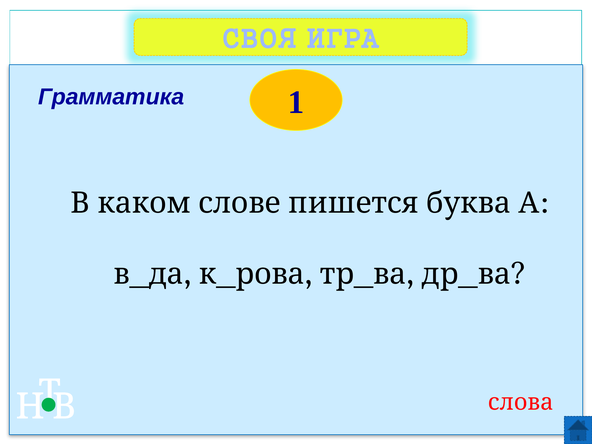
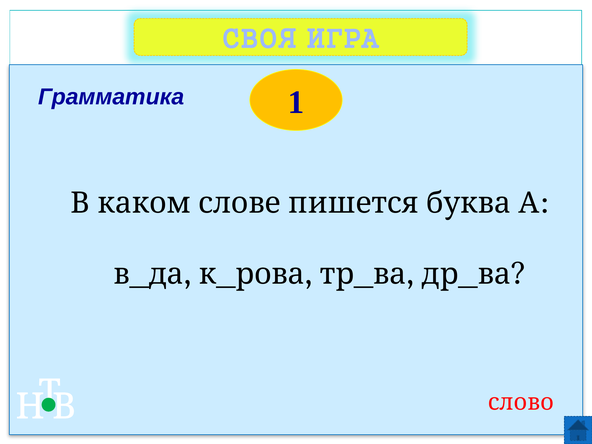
слова: слова -> слово (521, 402)
